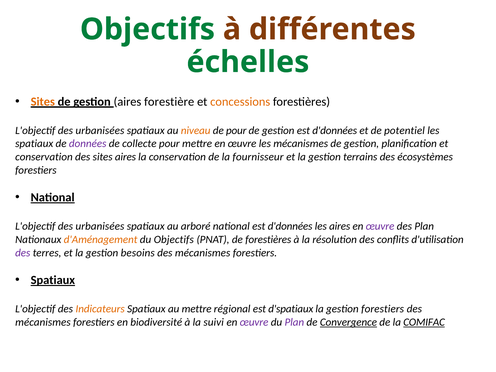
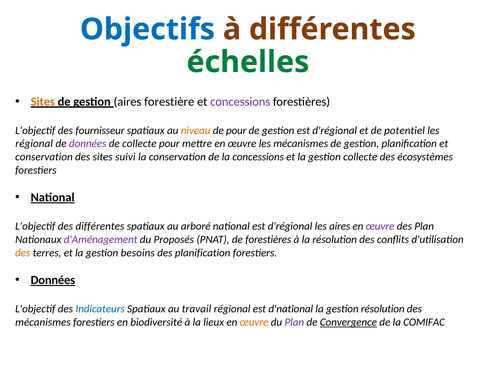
Objectifs colour: green -> blue (147, 29)
concessions colour: orange -> purple (240, 102)
urbanisées: urbanisées -> fournisseur (100, 130)
gestion est d'données: d'données -> d'régional (335, 130)
spatiaux: spatiaux -> régional (34, 144)
sites aires: aires -> suivi (125, 157)
la fournisseur: fournisseur -> concessions (258, 157)
gestion terrains: terrains -> collecte (360, 157)
urbanisées: urbanisées -> différentes (100, 226)
national est d'données: d'données -> d'régional (290, 226)
d'Aménagement colour: orange -> purple (101, 240)
du Objectifs: Objectifs -> Proposés (174, 240)
des colour: purple -> orange (23, 253)
mécanismes: mécanismes -> planification (203, 253)
Spatiaux: Spatiaux -> Données (53, 280)
Indicateurs colour: orange -> blue (100, 309)
au mettre: mettre -> travail (197, 309)
d'spatiaux: d'spatiaux -> d'national (291, 309)
gestion forestiers: forestiers -> résolution (383, 309)
suivi: suivi -> lieux (214, 322)
œuvre colour: purple -> orange (254, 322)
COMIFAC underline: present -> none (424, 322)
